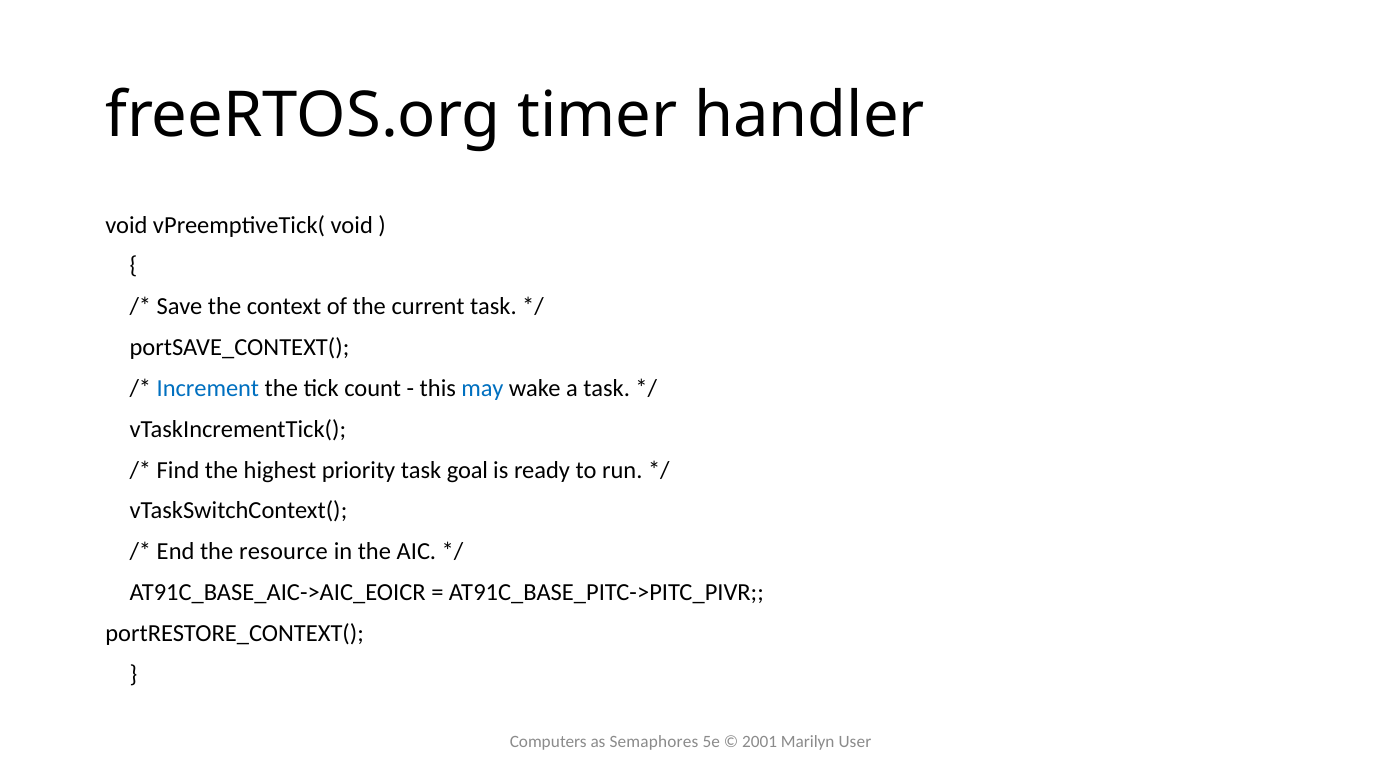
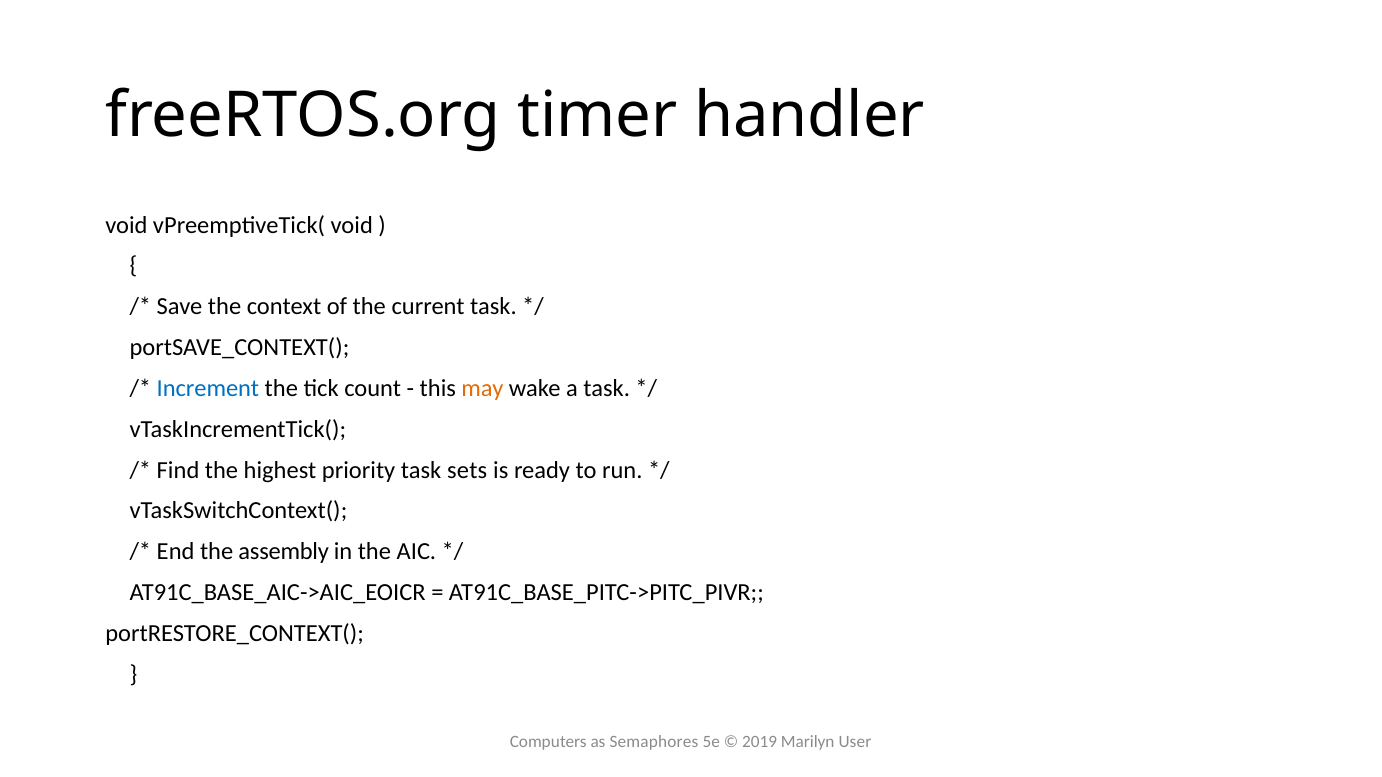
may colour: blue -> orange (483, 389)
goal: goal -> sets (467, 470)
resource: resource -> assembly (284, 552)
2001: 2001 -> 2019 (760, 742)
